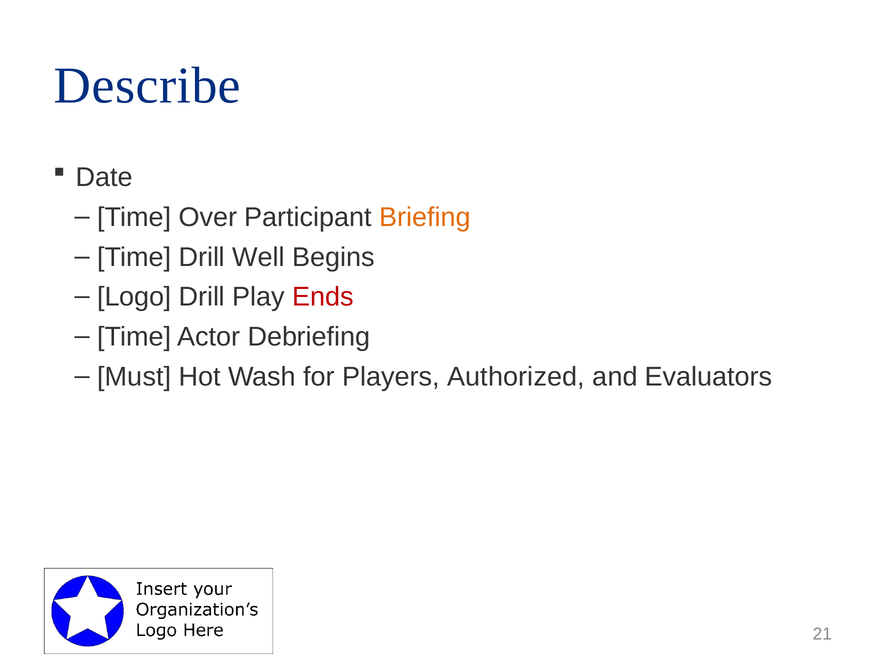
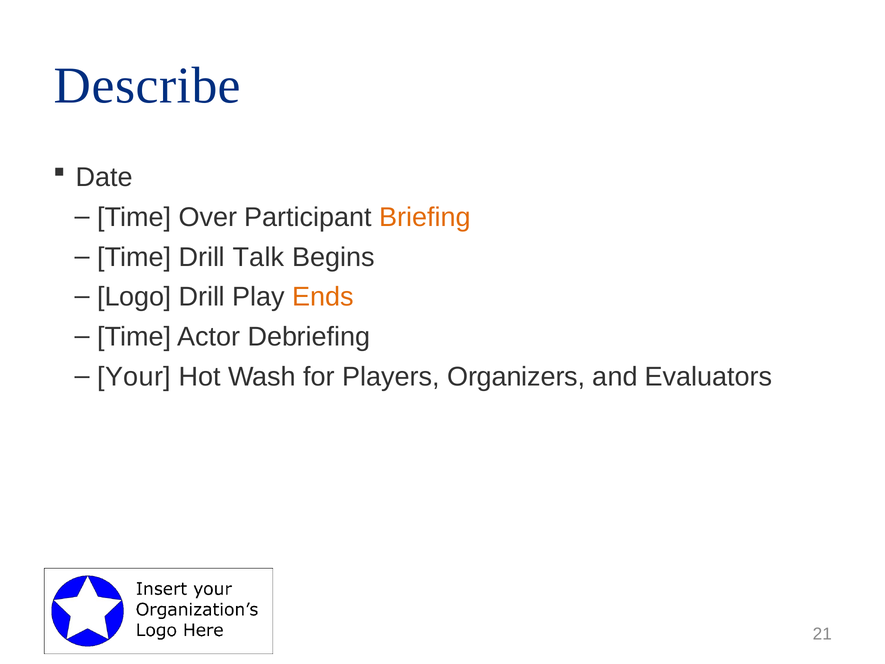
Well: Well -> Talk (259, 257)
Ends colour: red -> orange (323, 297)
Must: Must -> Your (134, 377)
Authorized: Authorized -> Organizers (516, 377)
